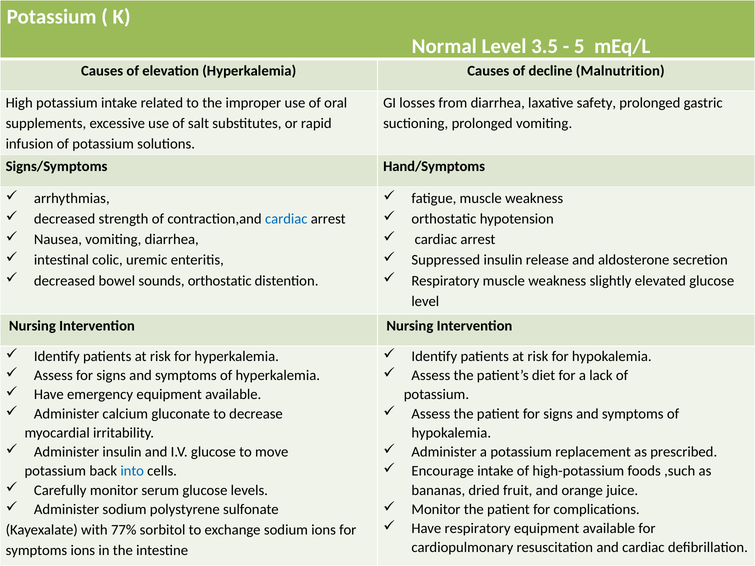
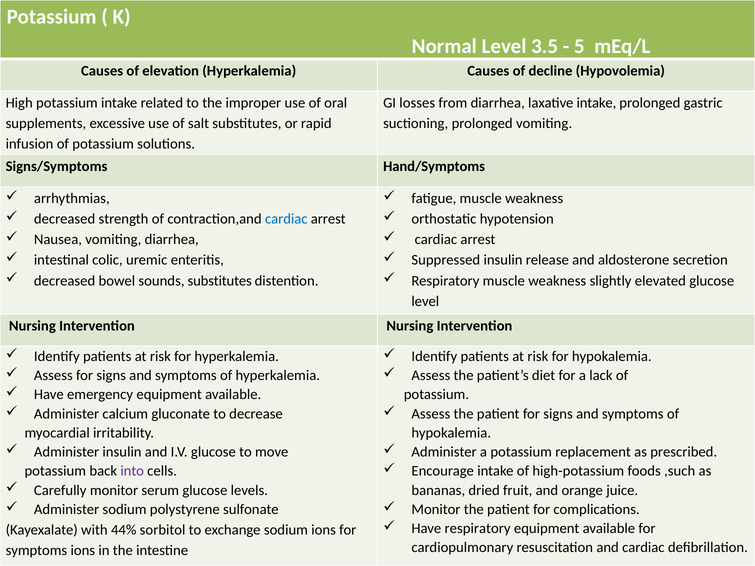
Malnutrition: Malnutrition -> Hypovolemia (620, 71)
laxative safety: safety -> intake (596, 103)
sounds orthostatic: orthostatic -> substitutes (220, 281)
into colour: blue -> purple (132, 471)
77%: 77% -> 44% (124, 530)
